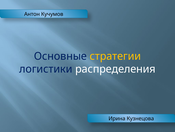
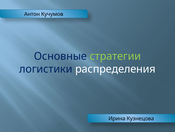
стратегии colour: yellow -> light green (115, 56)
